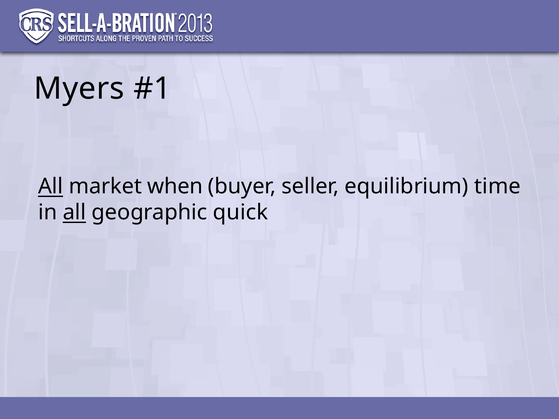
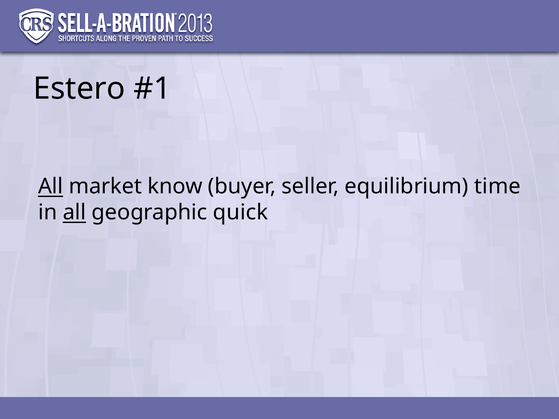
Myers: Myers -> Estero (79, 89)
when: when -> know (175, 186)
